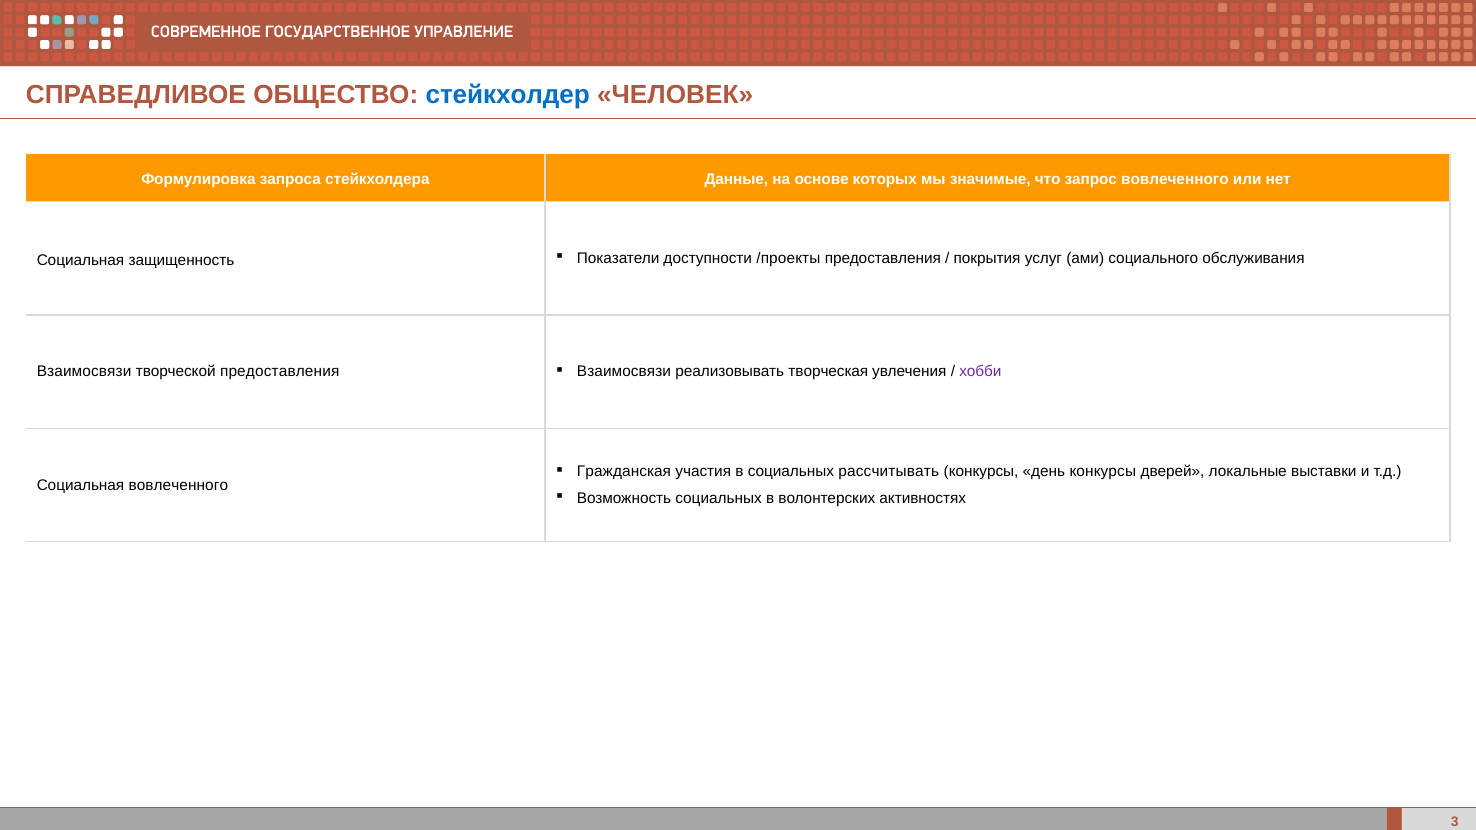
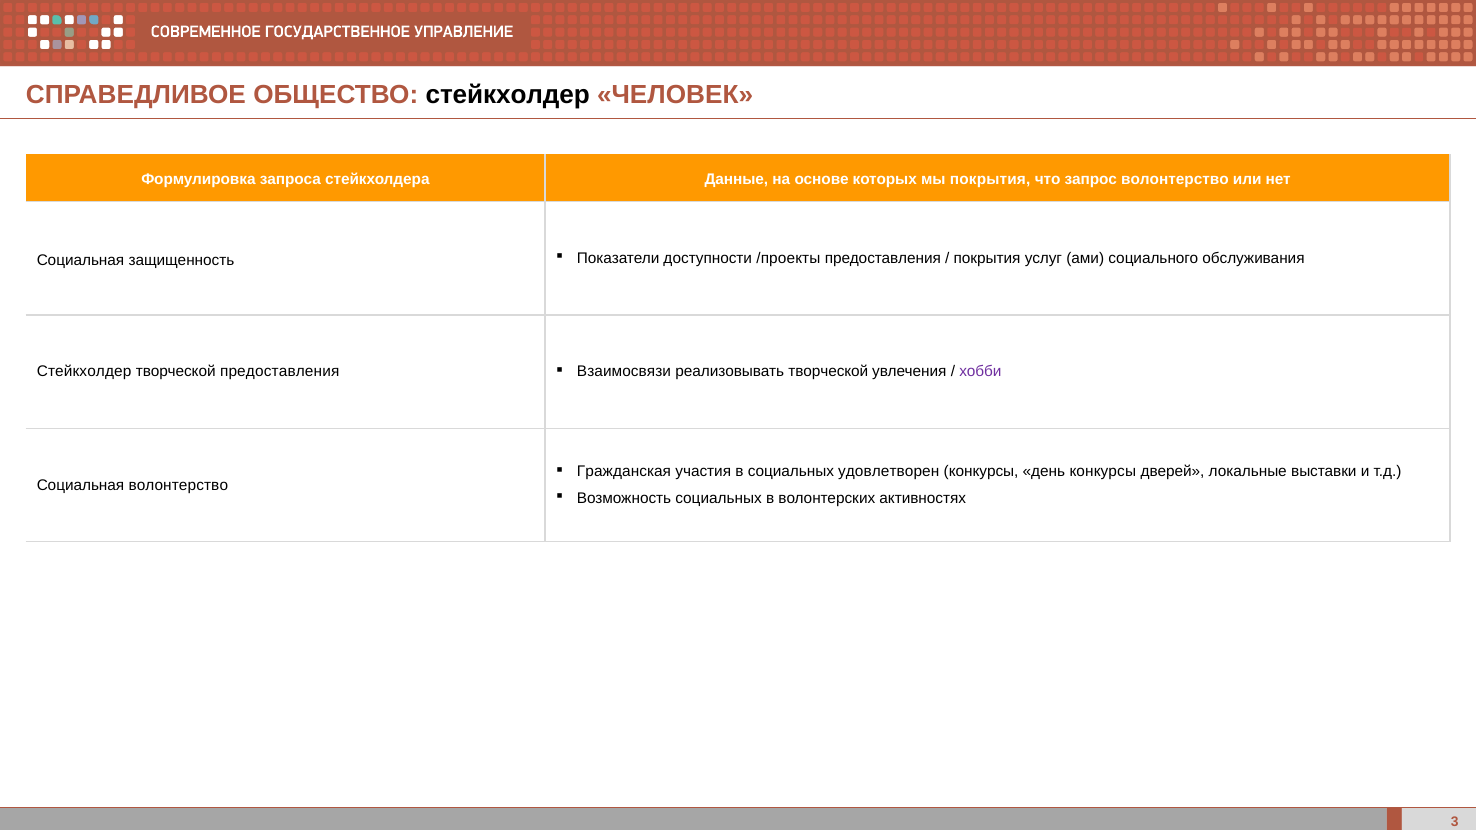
стейкхолдер colour: blue -> black (508, 95)
мы значимые: значимые -> покрытия (990, 180)
запрос вовлеченного: вовлеченного -> волонтерство (1175, 180)
Взаимосвязи: Взаимосвязи -> Стейкхолдер (84, 372)
реализовывать творческая: творческая -> творческой (828, 372)
рассчитывать: рассчитывать -> удовлетворен (889, 472)
Социальная вовлеченного: вовлеченного -> волонтерство (178, 485)
